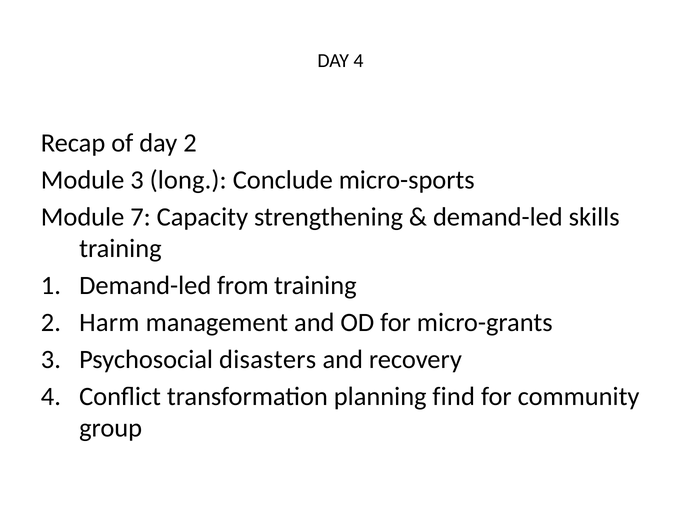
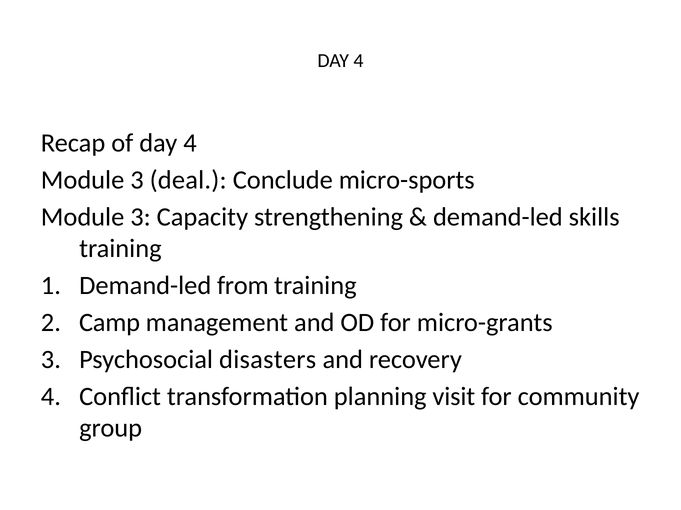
of day 2: 2 -> 4 (190, 143)
long: long -> deal (188, 180)
7: 7 -> 3 (141, 217)
Harm: Harm -> Camp (110, 323)
find: find -> visit (454, 397)
